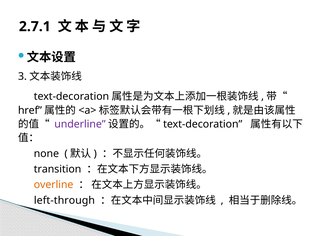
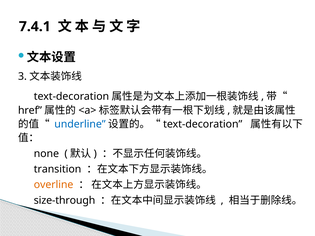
2.7.1: 2.7.1 -> 7.4.1 (35, 27)
underline colour: purple -> blue (80, 124)
left-through: left-through -> size-through (65, 201)
